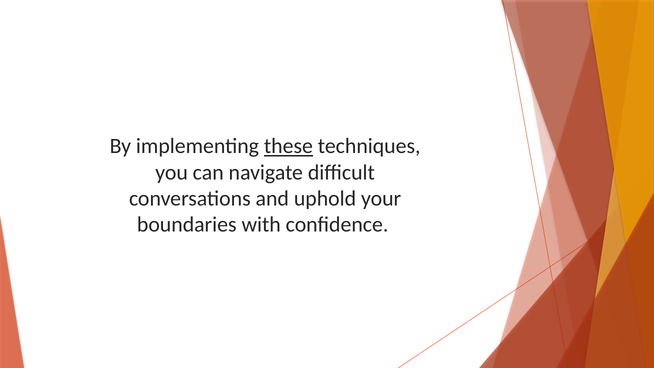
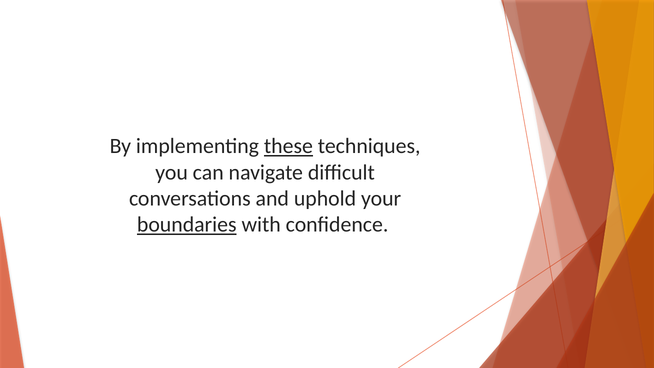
boundaries underline: none -> present (187, 225)
